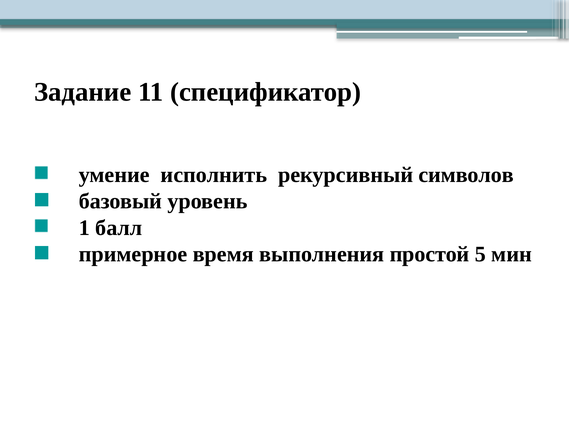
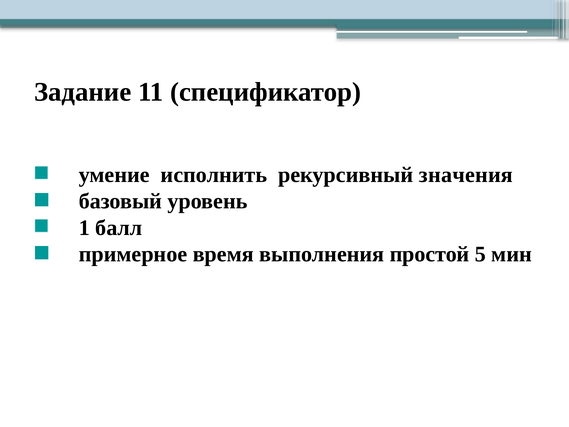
символов: символов -> значения (466, 175)
